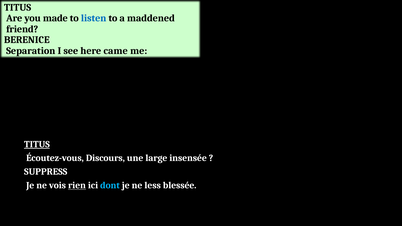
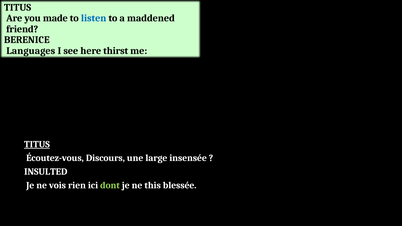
Separation: Separation -> Languages (31, 51)
came: came -> thirst (116, 51)
SUPPRESS: SUPPRESS -> INSULTED (46, 172)
rien underline: present -> none (77, 185)
dont colour: light blue -> light green (110, 185)
less: less -> this (153, 185)
